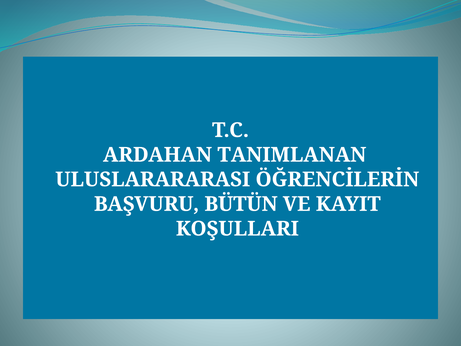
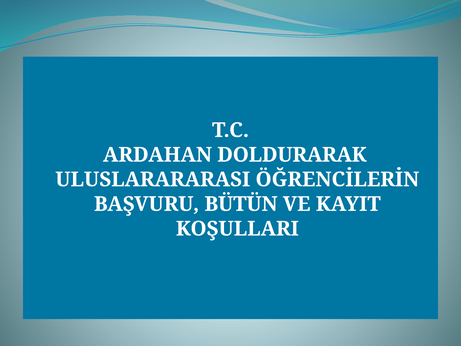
TANIMLANAN: TANIMLANAN -> DOLDURARAK (292, 155)
